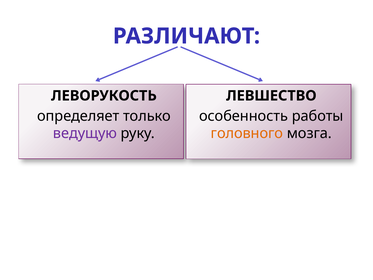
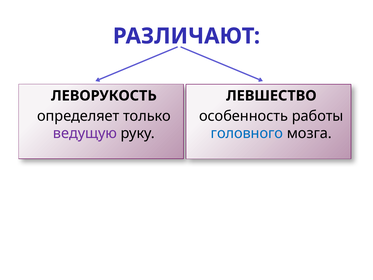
головного colour: orange -> blue (247, 133)
